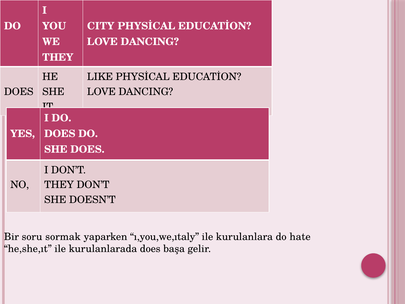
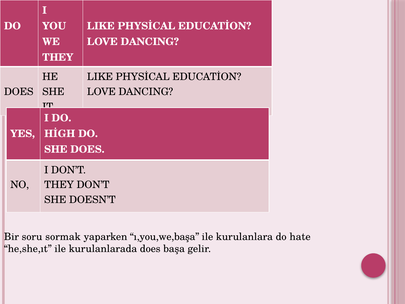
CITY: CITY -> LIKE (101, 26)
DOES: DOES -> HİGH (60, 134)
ı,you,we,ıtaly: ı,you,we,ıtaly -> ı,you,we,başa (165, 237)
